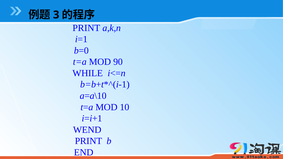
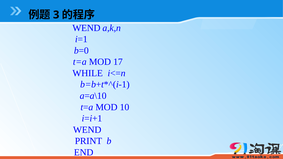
PRINT: PRINT -> WEND (86, 28)
90: 90 -> 17 (118, 62)
